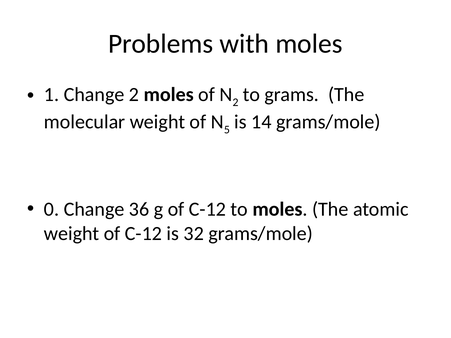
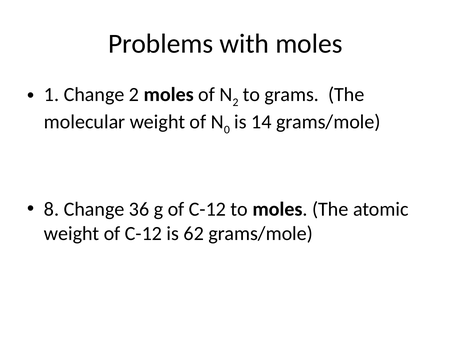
5: 5 -> 0 (227, 130)
0: 0 -> 8 (52, 210)
32: 32 -> 62 (194, 234)
